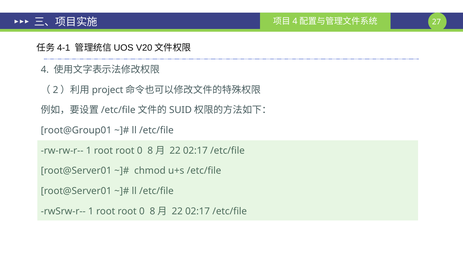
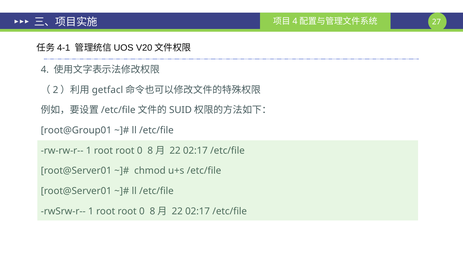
project: project -> getfacl (108, 90)
